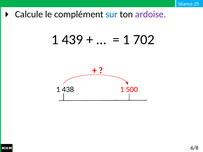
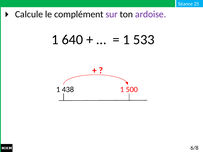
sur colour: blue -> purple (112, 14)
439: 439 -> 640 (72, 40)
702: 702 -> 533 (144, 40)
